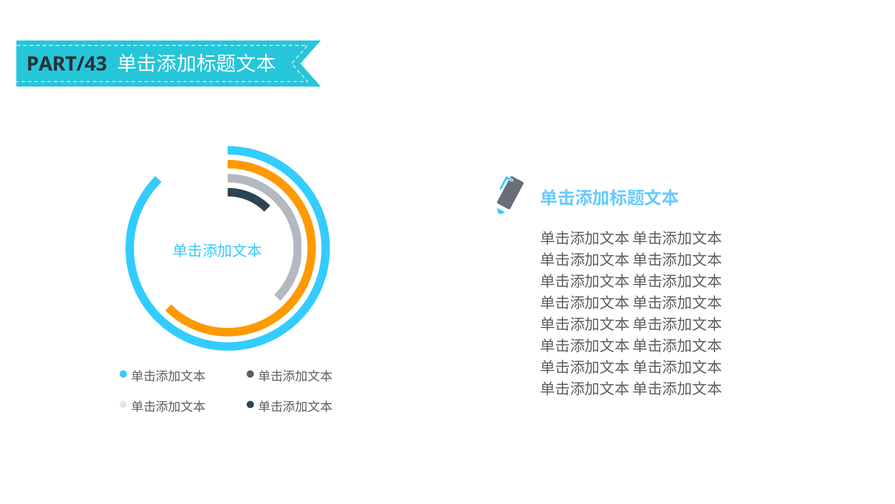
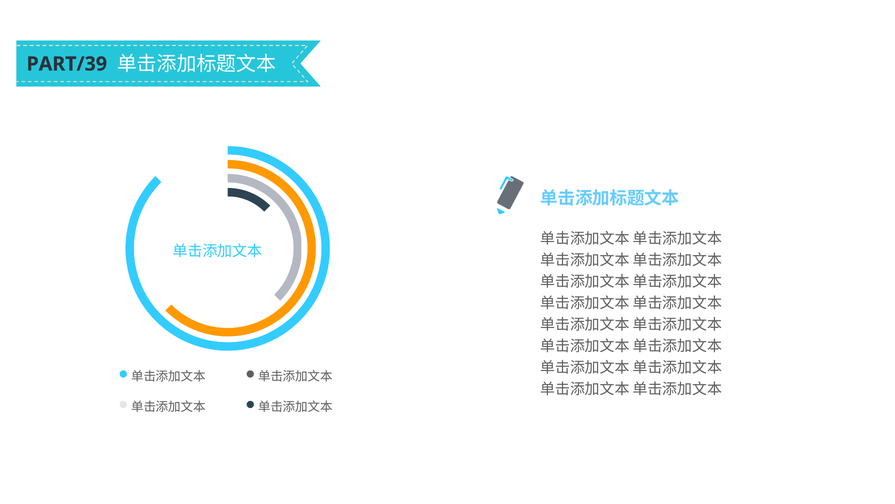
PART/43: PART/43 -> PART/39 (67, 64)
